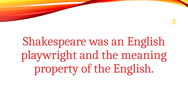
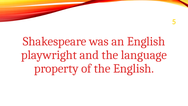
meaning: meaning -> language (144, 55)
